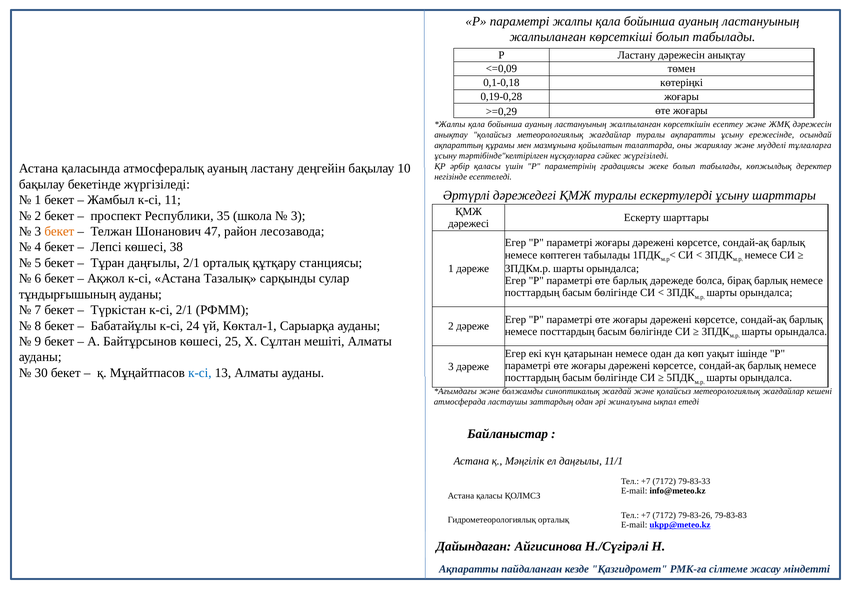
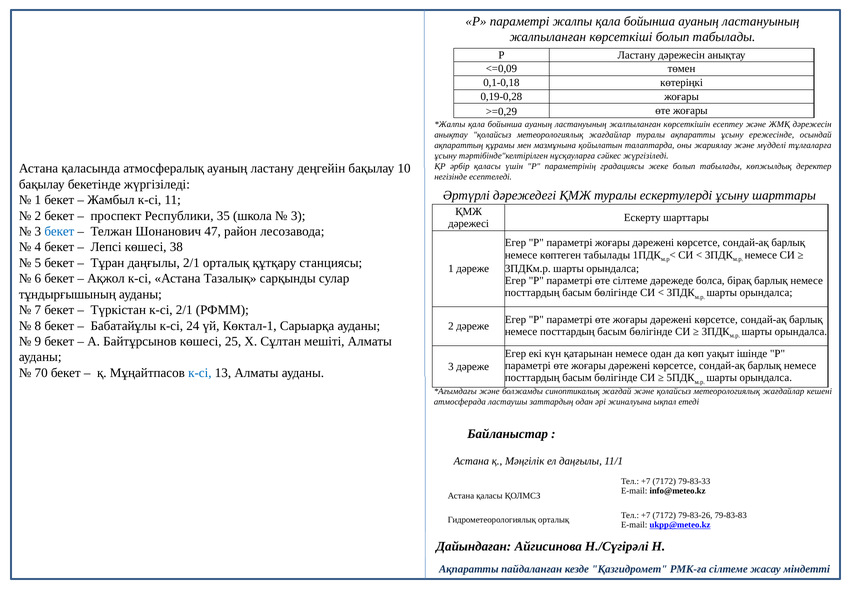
бекет colour: orange -> blue (59, 232)
өте барлық: барлық -> сілтеме (630, 281)
30: 30 -> 70 (41, 373)
